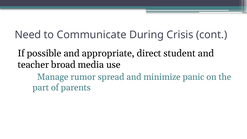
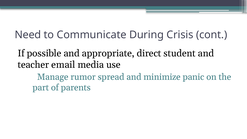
broad: broad -> email (63, 65)
